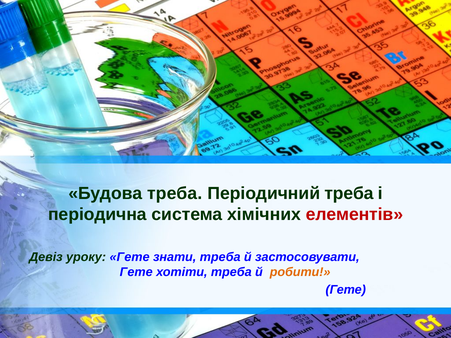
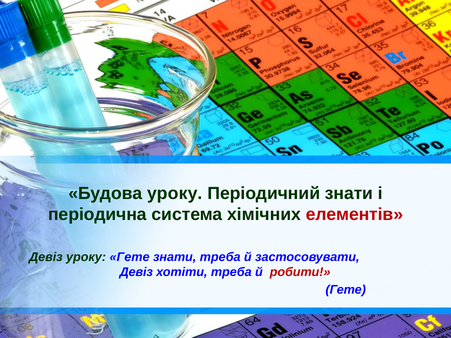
Будова треба: треба -> уроку (175, 194)
Періодичний треба: треба -> знати (349, 194)
Гете: Гете -> Девіз (136, 272)
робити colour: orange -> red (300, 272)
